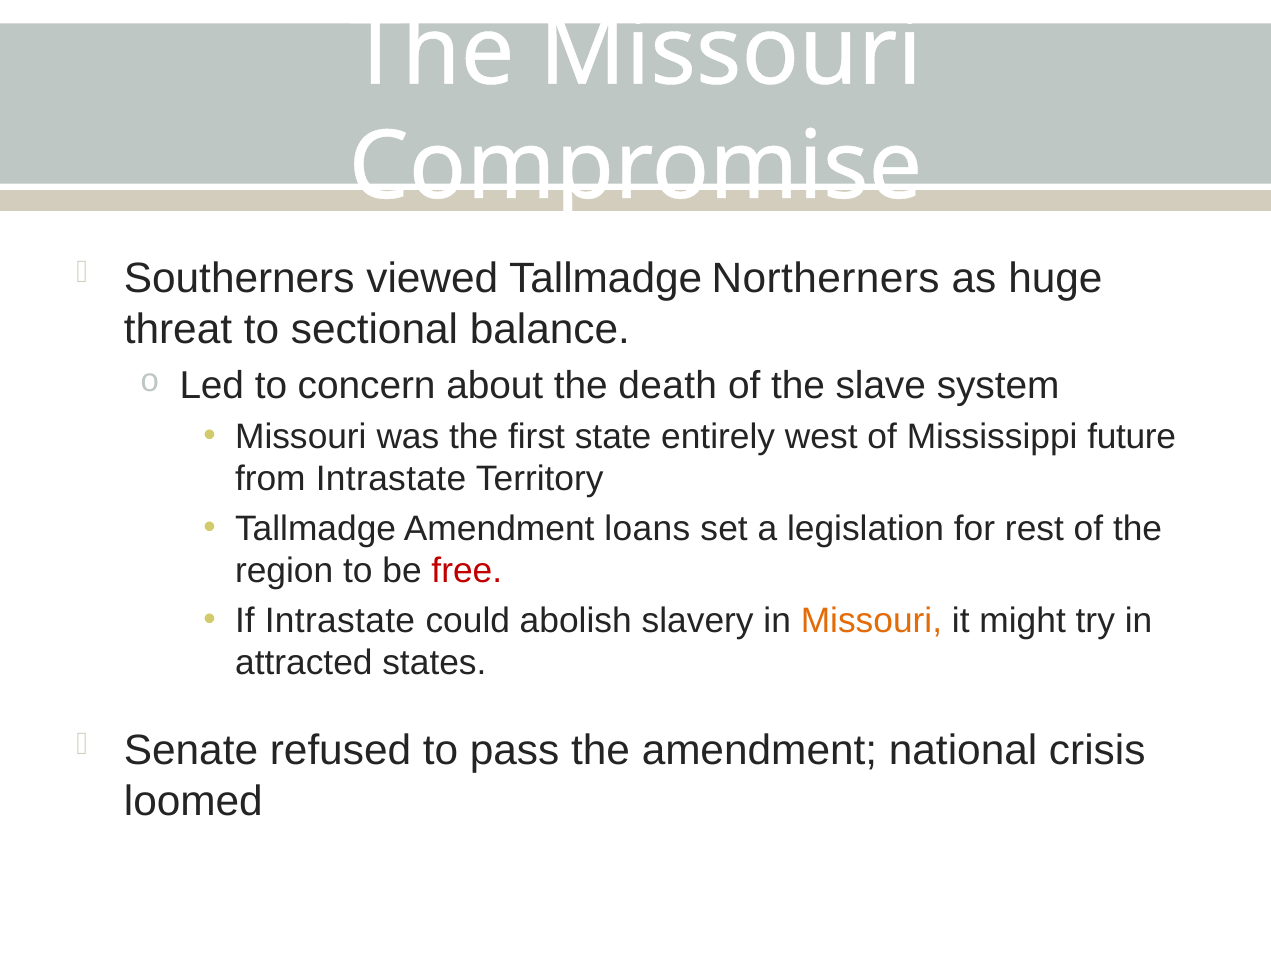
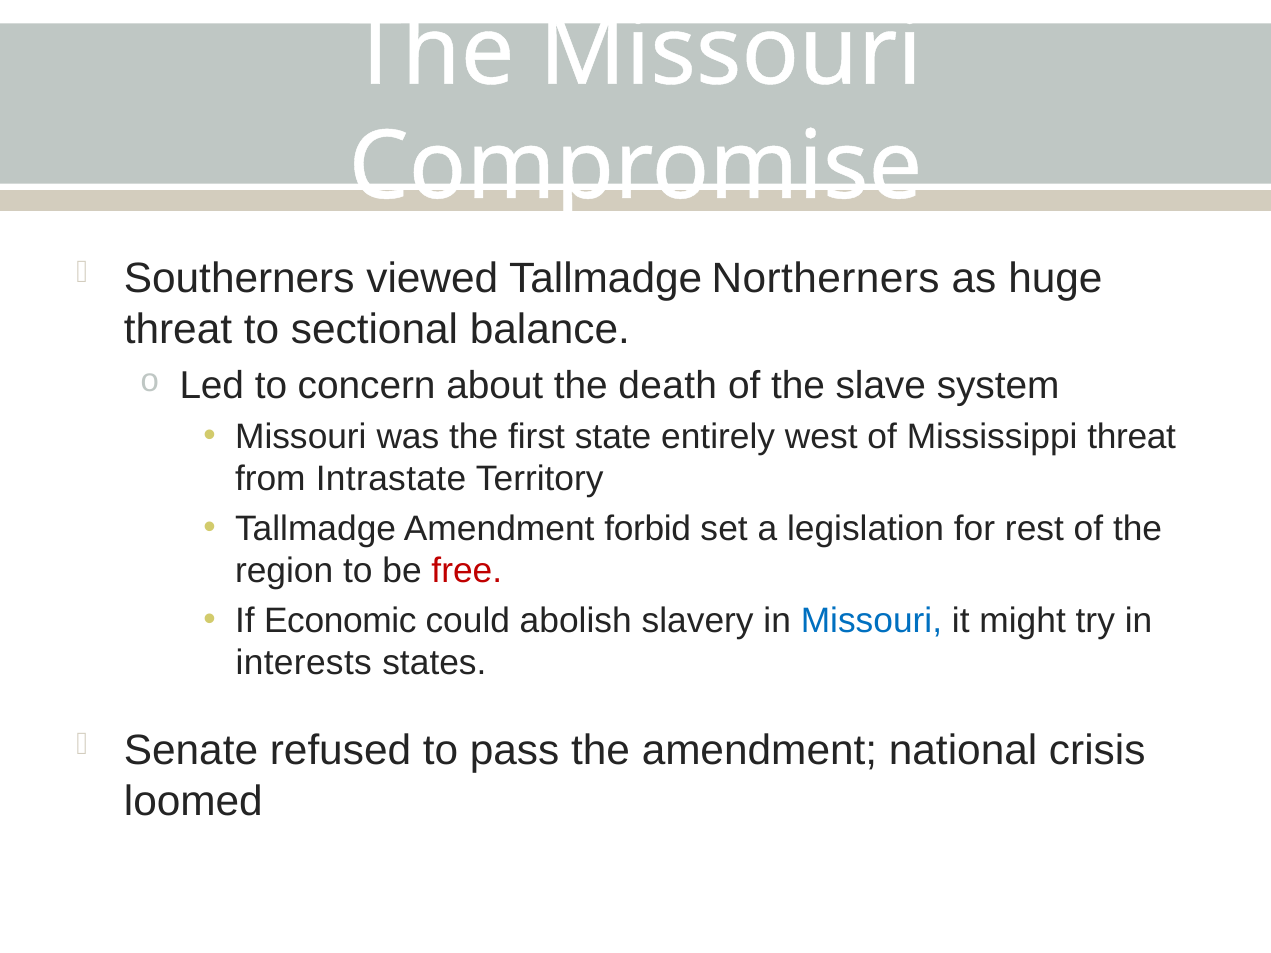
Mississippi future: future -> threat (1132, 437)
loans: loans -> forbid (648, 529)
If Intrastate: Intrastate -> Economic (340, 621)
Missouri colour: orange -> blue (871, 621)
attracted: attracted -> interests (304, 663)
